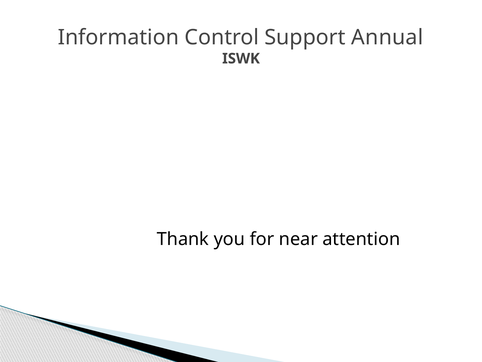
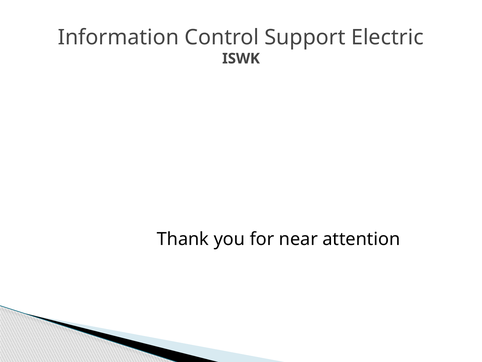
Annual: Annual -> Electric (387, 37)
